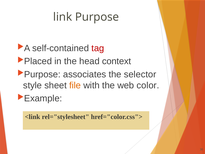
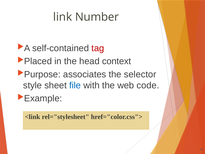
Purpose: Purpose -> Number (97, 17)
file colour: orange -> blue (75, 85)
color: color -> code (148, 85)
